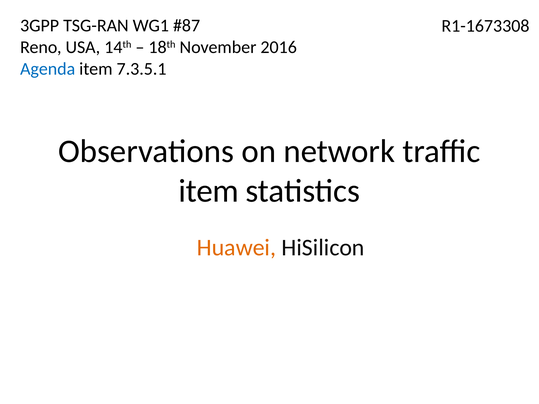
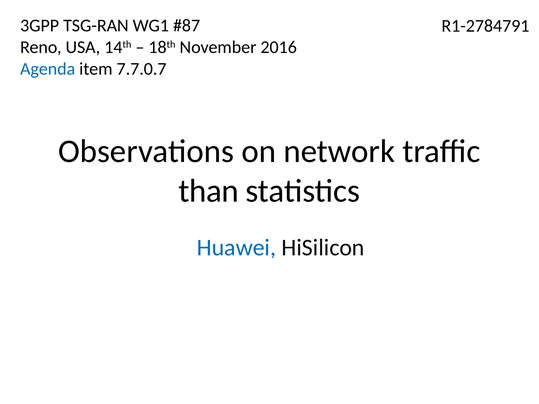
R1-1673308: R1-1673308 -> R1-2784791 (485, 26)
7.3.5.1: 7.3.5.1 -> 7.7.0.7 (142, 69)
item: item -> than (209, 191)
Huawei colour: orange -> blue (236, 248)
